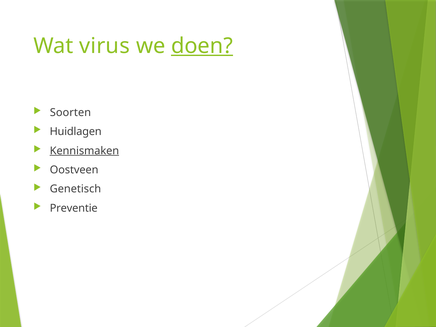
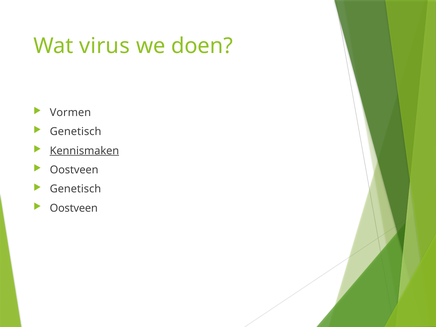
doen underline: present -> none (202, 46)
Soorten: Soorten -> Vormen (70, 113)
Huidlagen: Huidlagen -> Genetisch (76, 132)
Preventie: Preventie -> Oostveen (74, 208)
